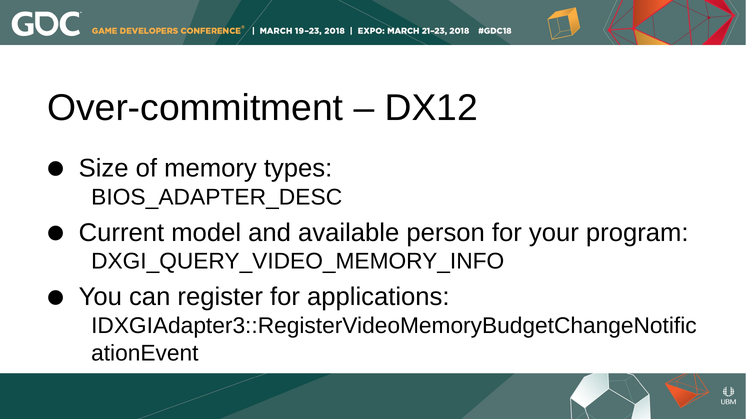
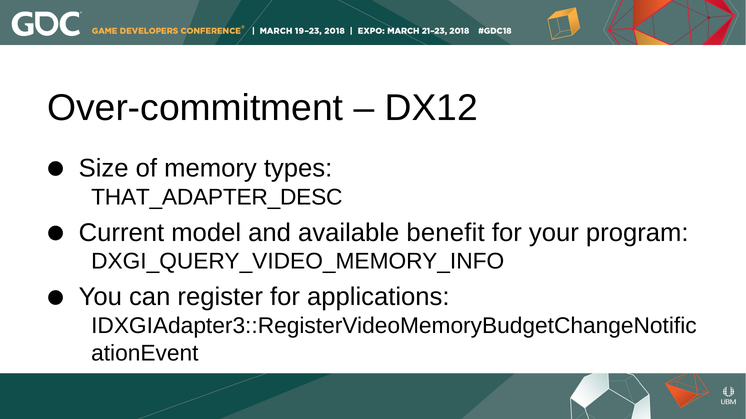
BIOS_ADAPTER_DESC: BIOS_ADAPTER_DESC -> THAT_ADAPTER_DESC (217, 197)
person: person -> benefit (446, 233)
